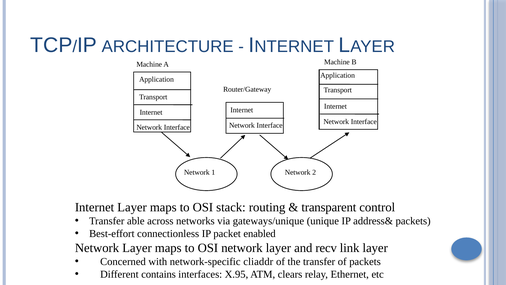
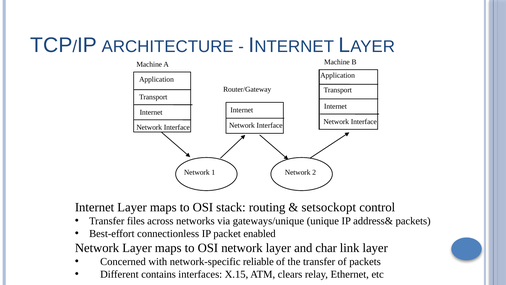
transparent: transparent -> setsockopt (329, 207)
able: able -> files (136, 221)
recv: recv -> char (326, 248)
cliaddr: cliaddr -> reliable (258, 261)
X.95: X.95 -> X.15 (237, 274)
